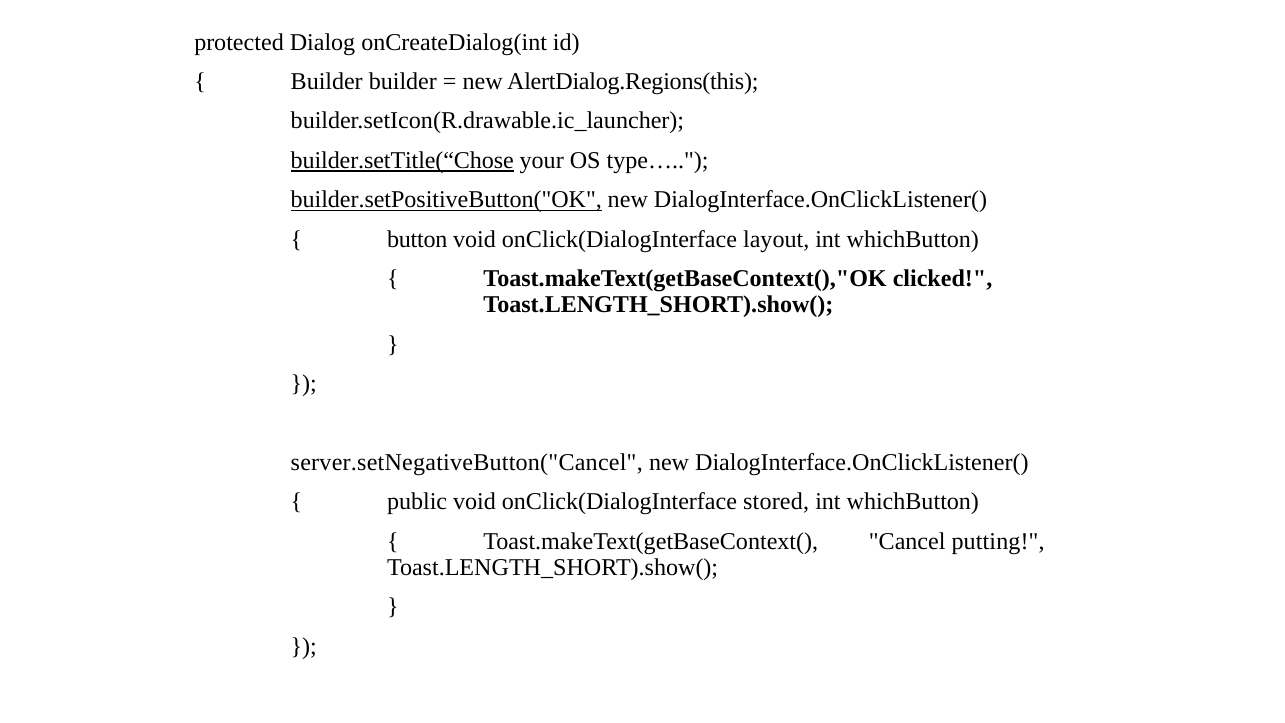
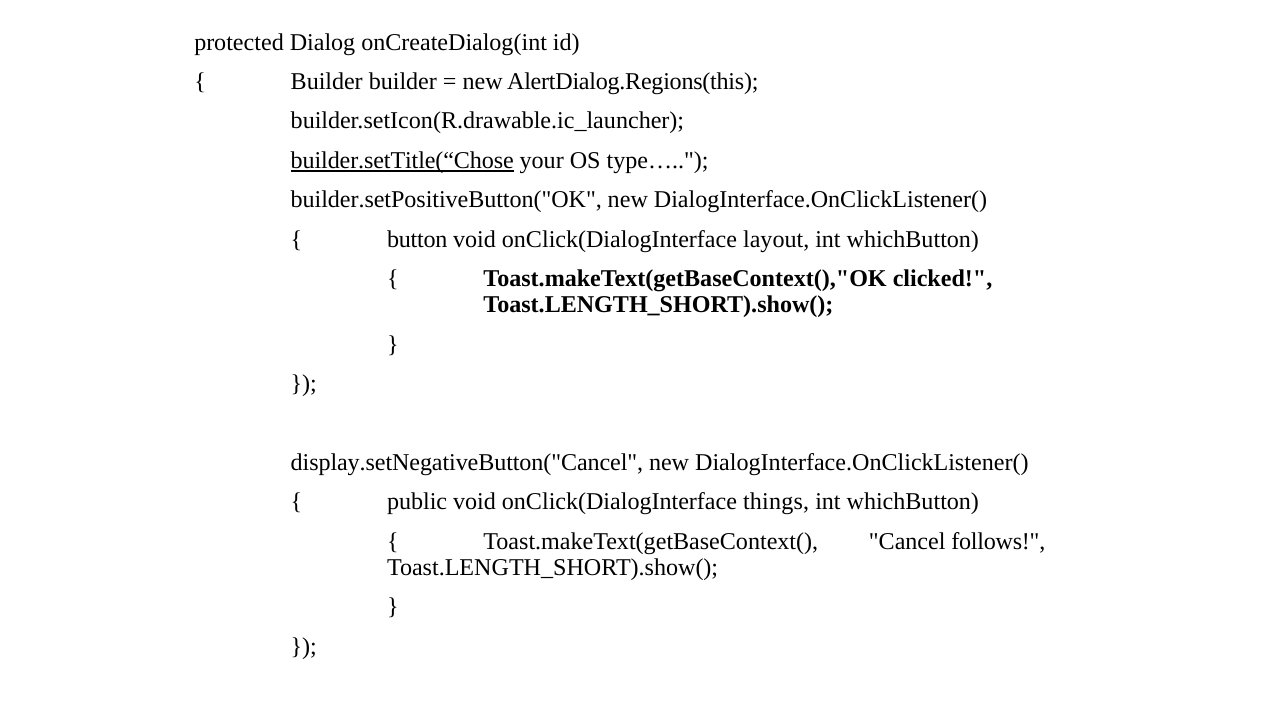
builder.setPositiveButton("OK underline: present -> none (446, 200)
server.setNegativeButton("Cancel: server.setNegativeButton("Cancel -> display.setNegativeButton("Cancel (467, 462)
stored: stored -> things (776, 502)
putting: putting -> follows (998, 541)
